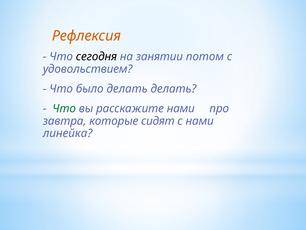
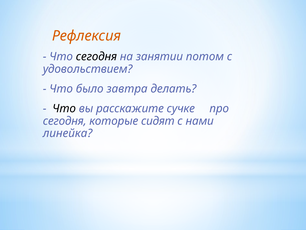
было делать: делать -> завтра (127, 89)
Что colour: green -> black (64, 108)
расскажите нами: нами -> сучке (181, 108)
завтра: завтра -> сегодня (65, 121)
